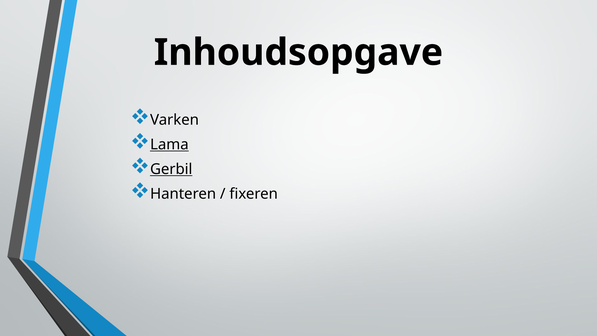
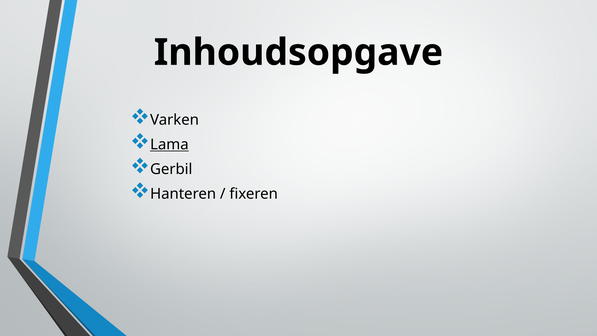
Gerbil underline: present -> none (171, 169)
